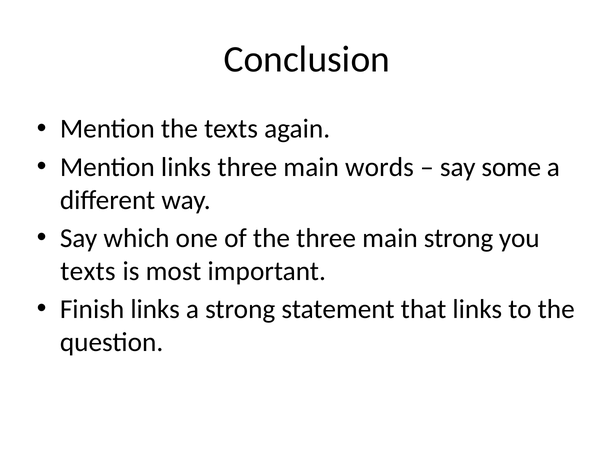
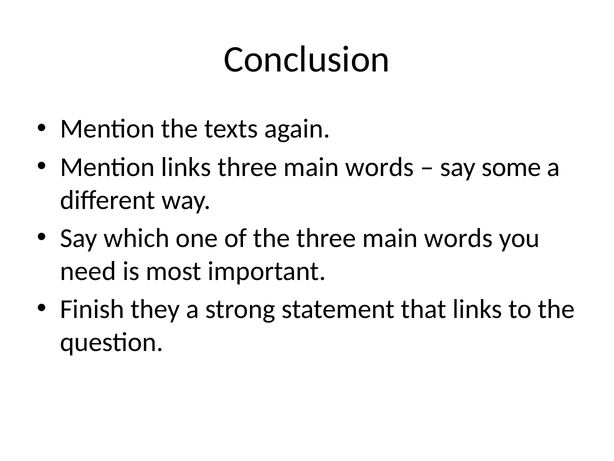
the three main strong: strong -> words (458, 238)
texts: texts -> need (88, 271)
Finish links: links -> they (155, 309)
